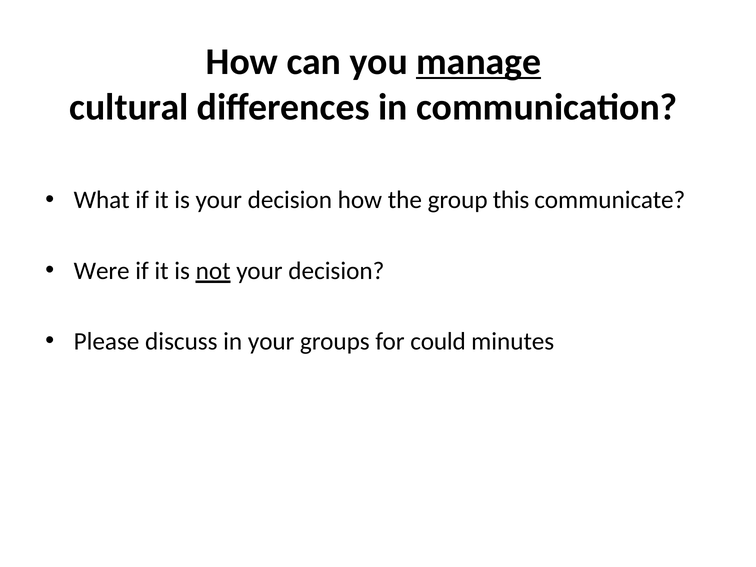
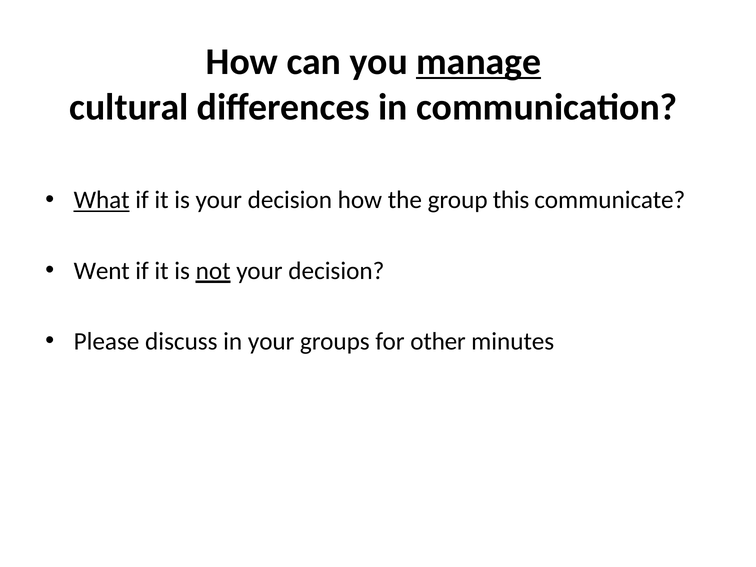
What underline: none -> present (102, 200)
Were: Were -> Went (102, 271)
could: could -> other (438, 341)
